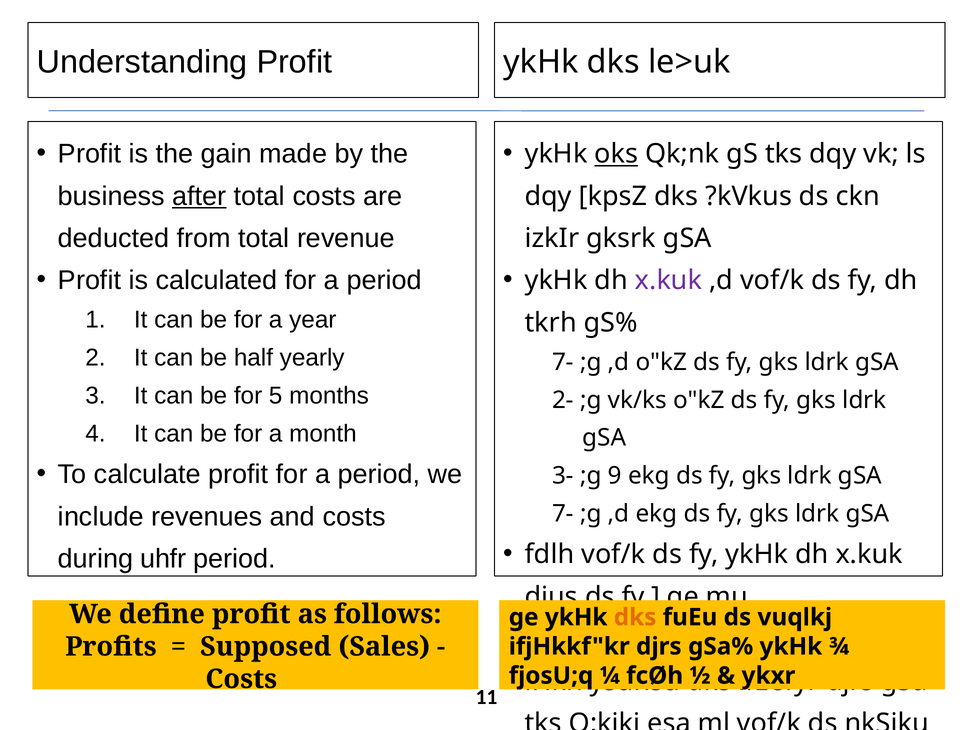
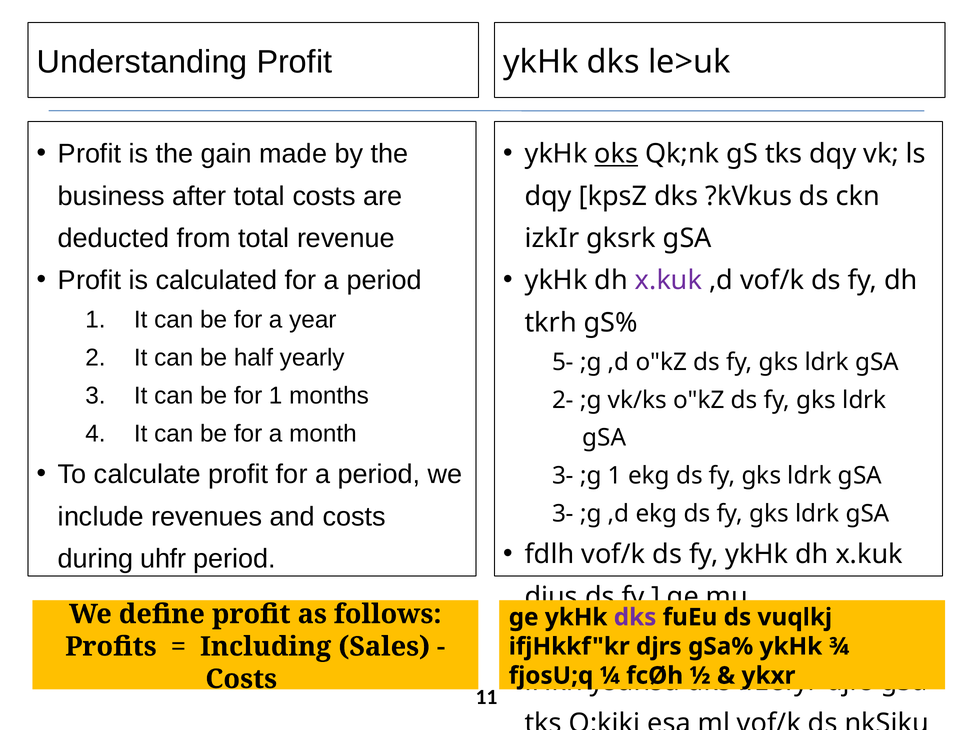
after underline: present -> none (199, 196)
7-: 7- -> 5- (563, 362)
for 5: 5 -> 1 (276, 396)
;g 9: 9 -> 1 (615, 476)
7-: 7- -> 3- (563, 514)
dks colour: orange -> purple (635, 617)
Supposed: Supposed -> Including (266, 646)
